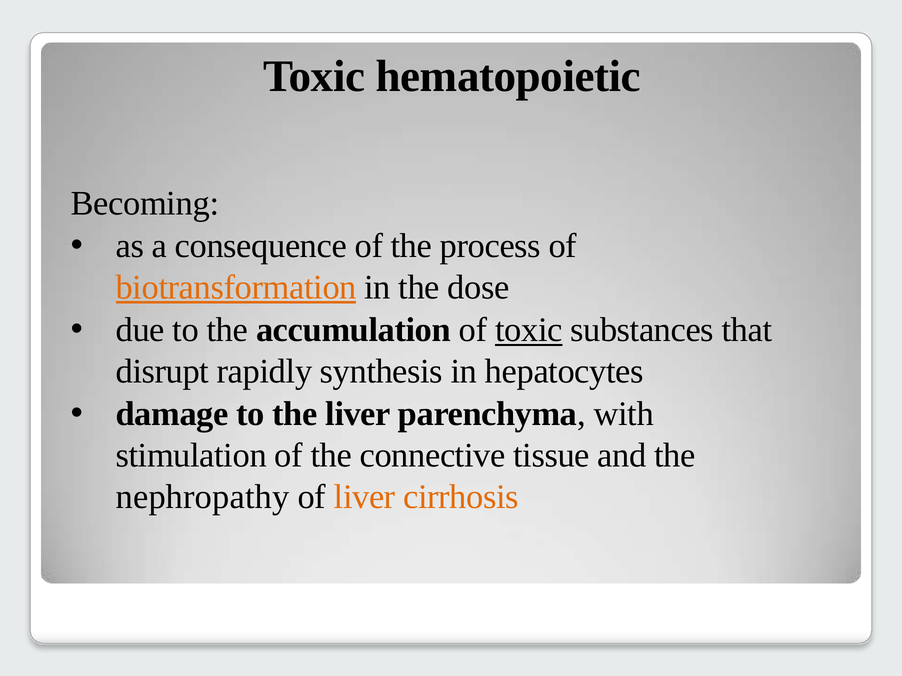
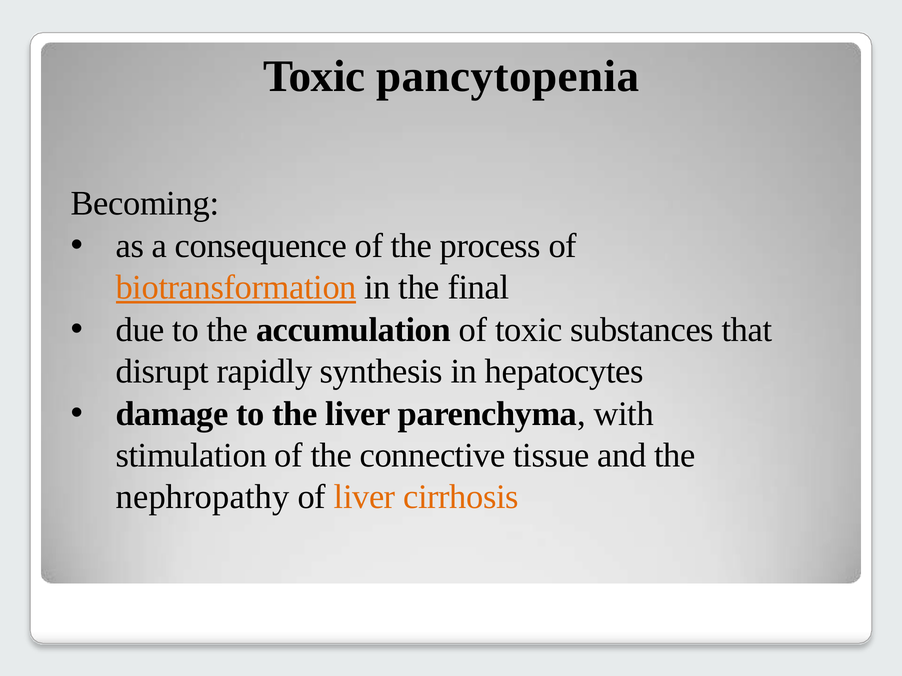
hematopoietic: hematopoietic -> pancytopenia (508, 77)
dose: dose -> final (478, 288)
toxic underline: present -> none (529, 330)
